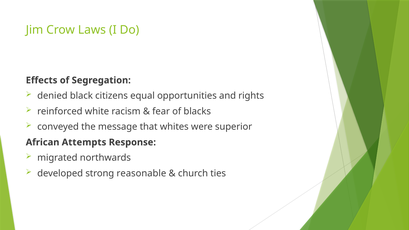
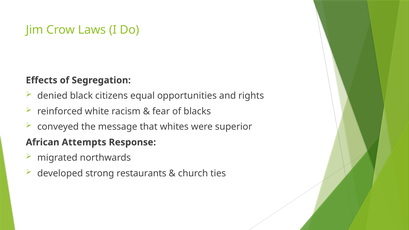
reasonable: reasonable -> restaurants (141, 173)
